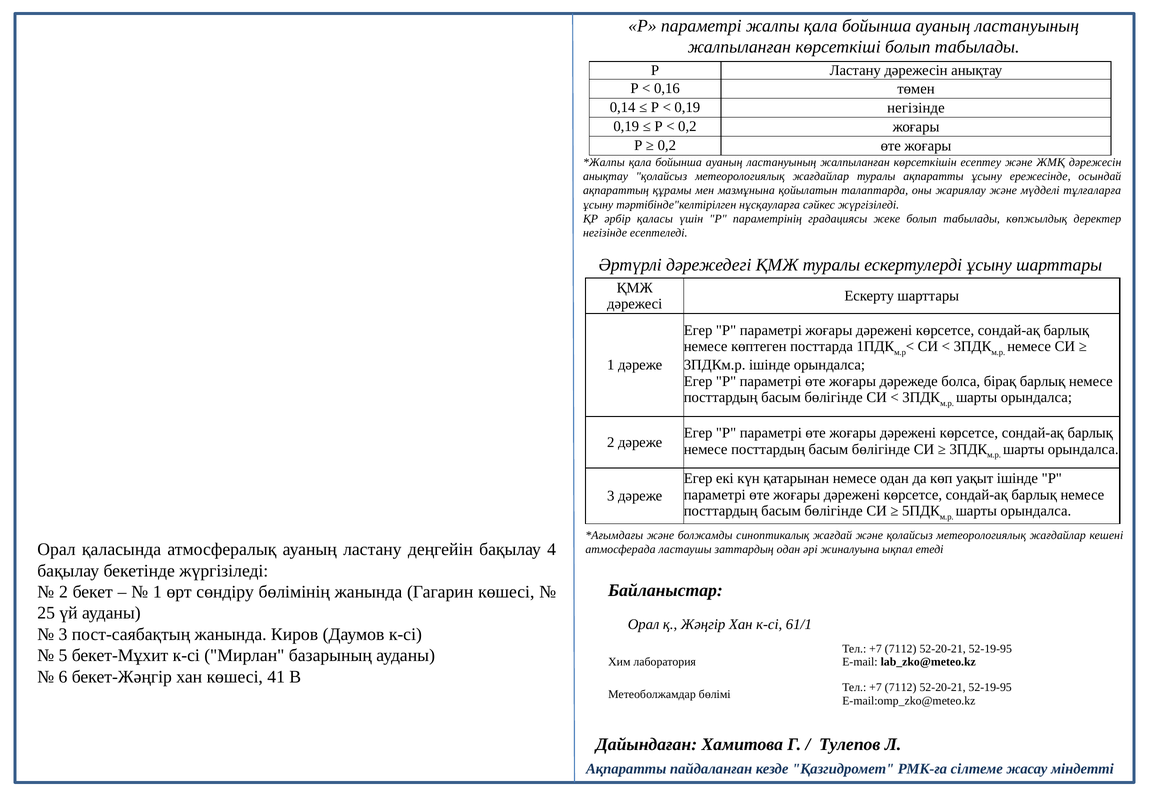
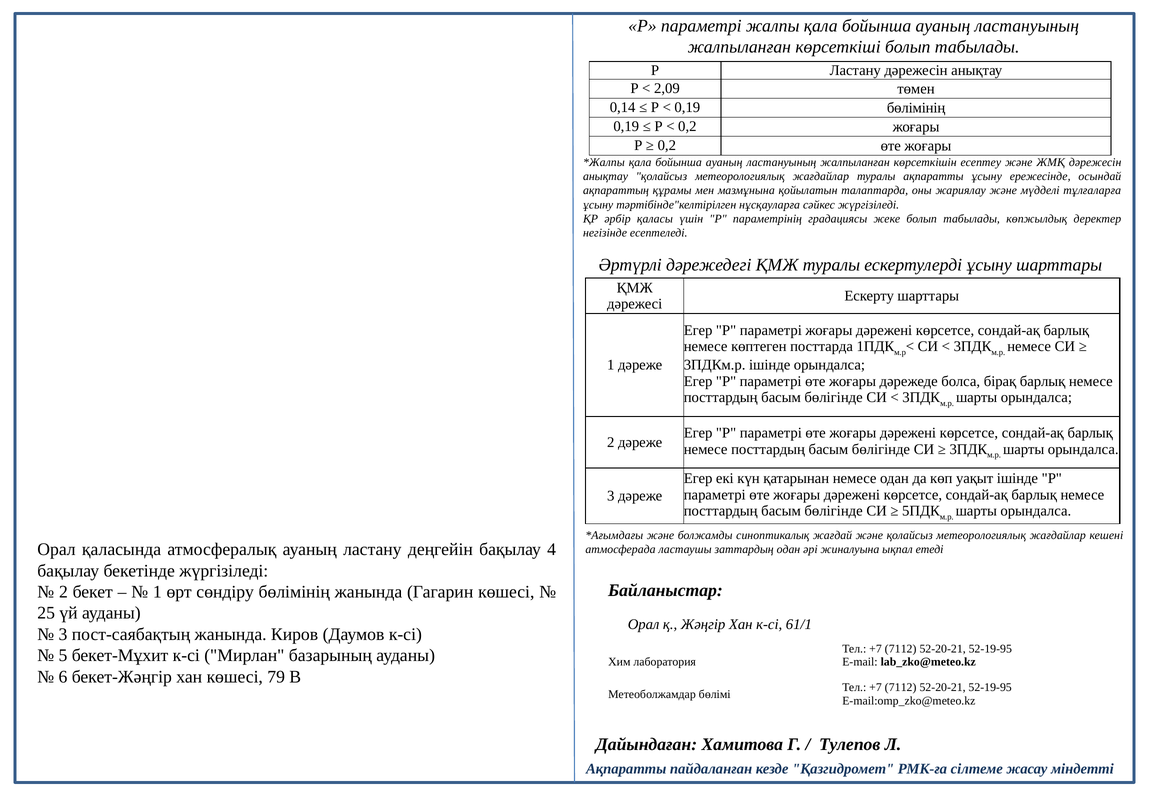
0,16: 0,16 -> 2,09 (667, 89)
0,19 негізінде: негізінде -> бөлімінің (916, 108)
41: 41 -> 79 (276, 676)
